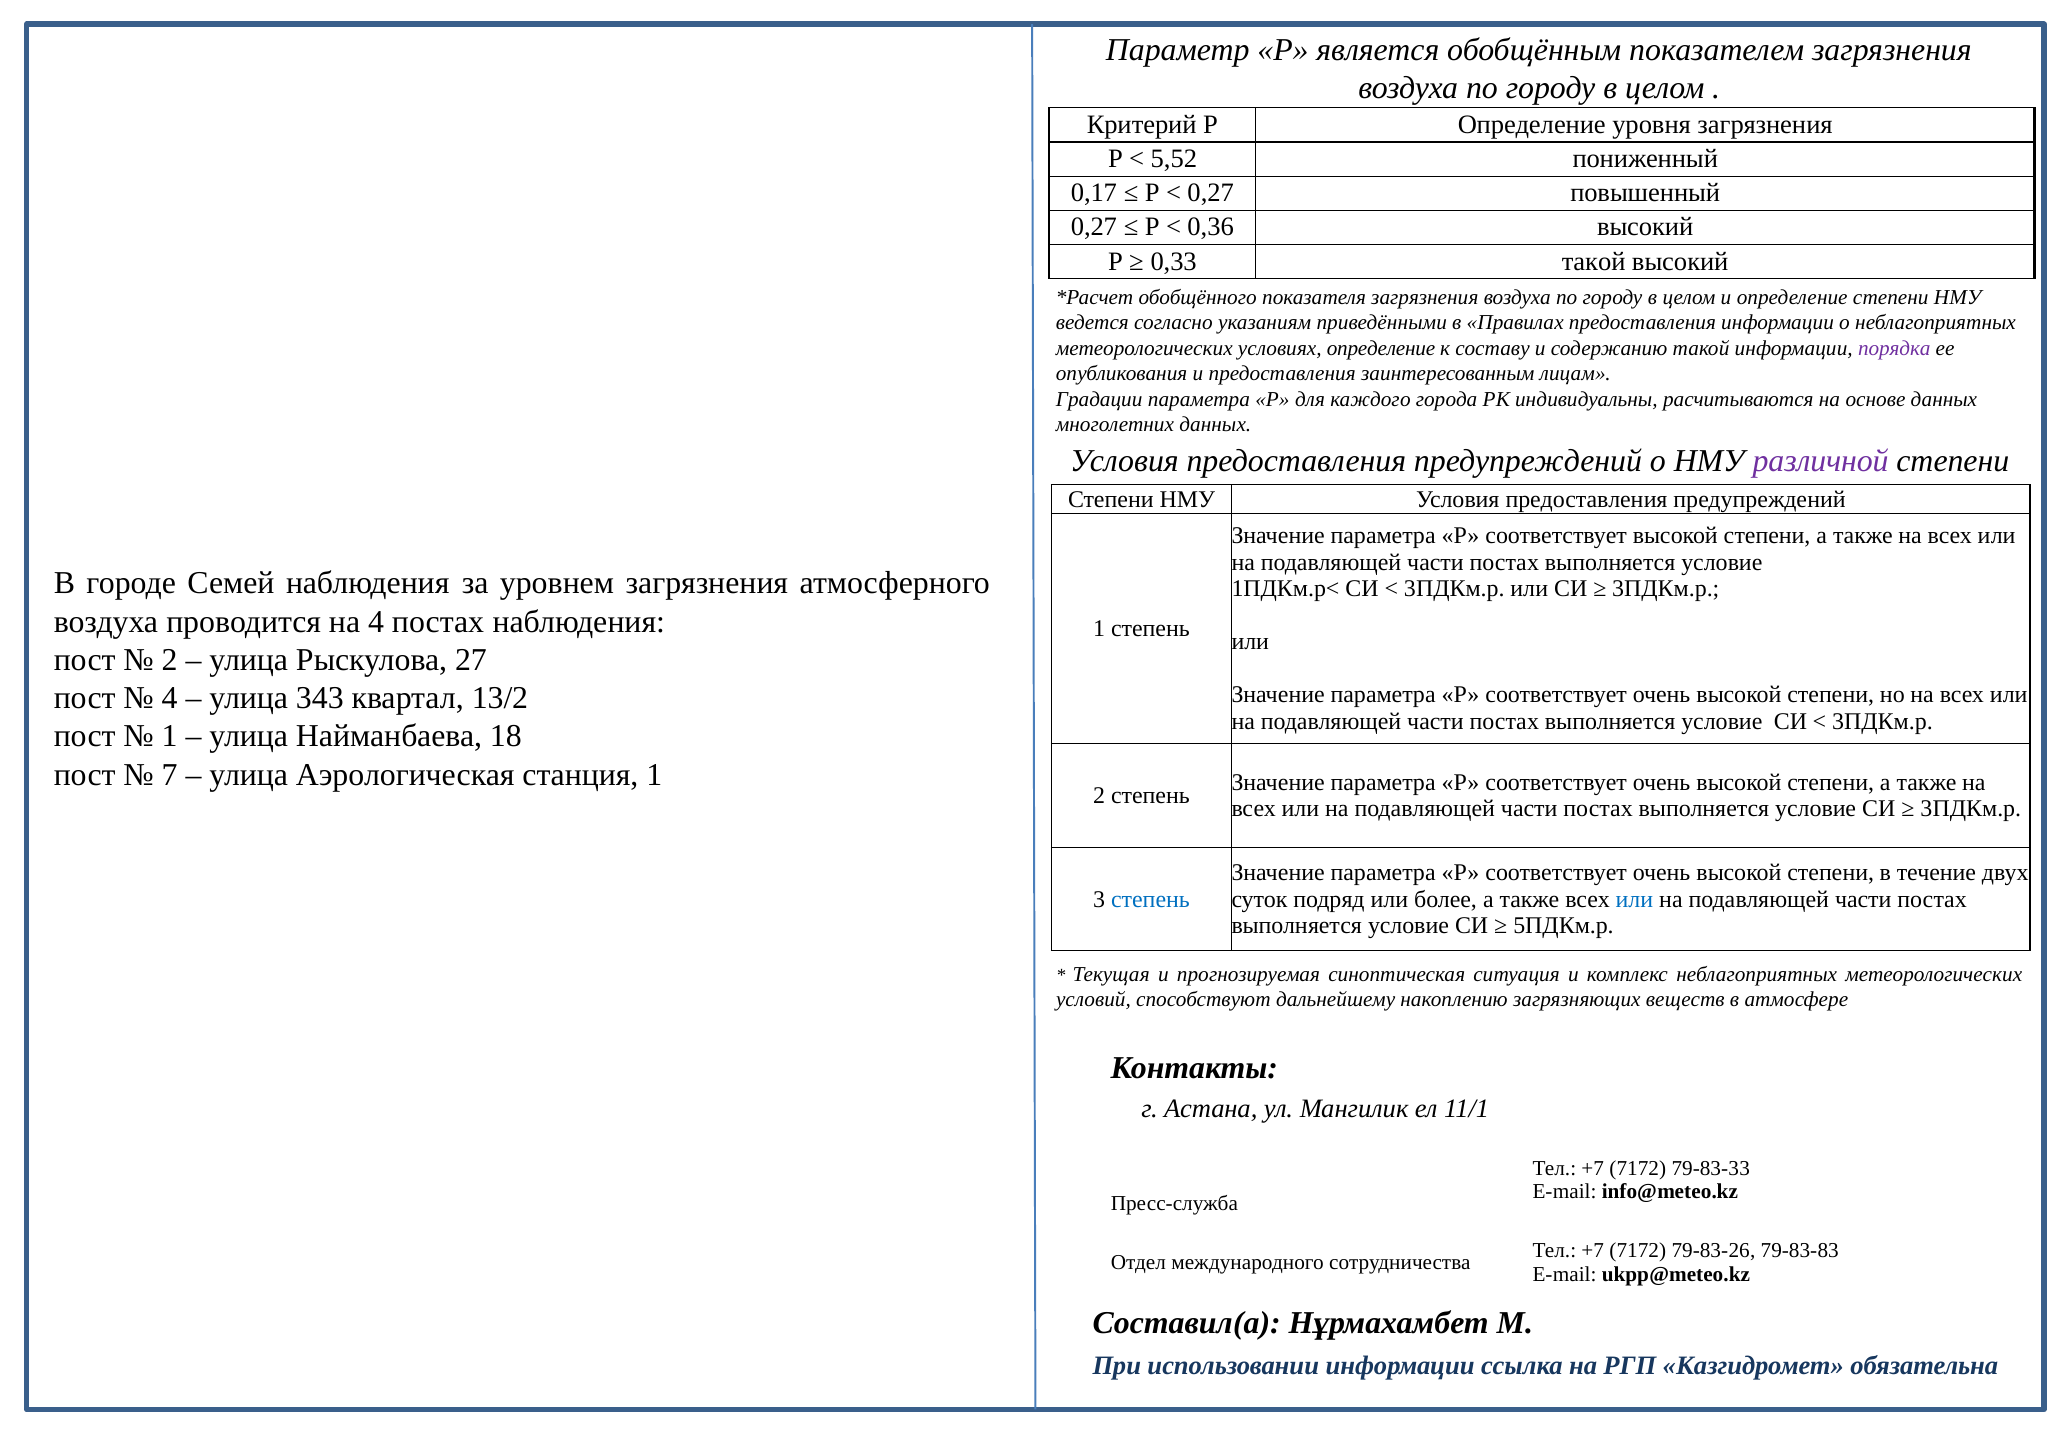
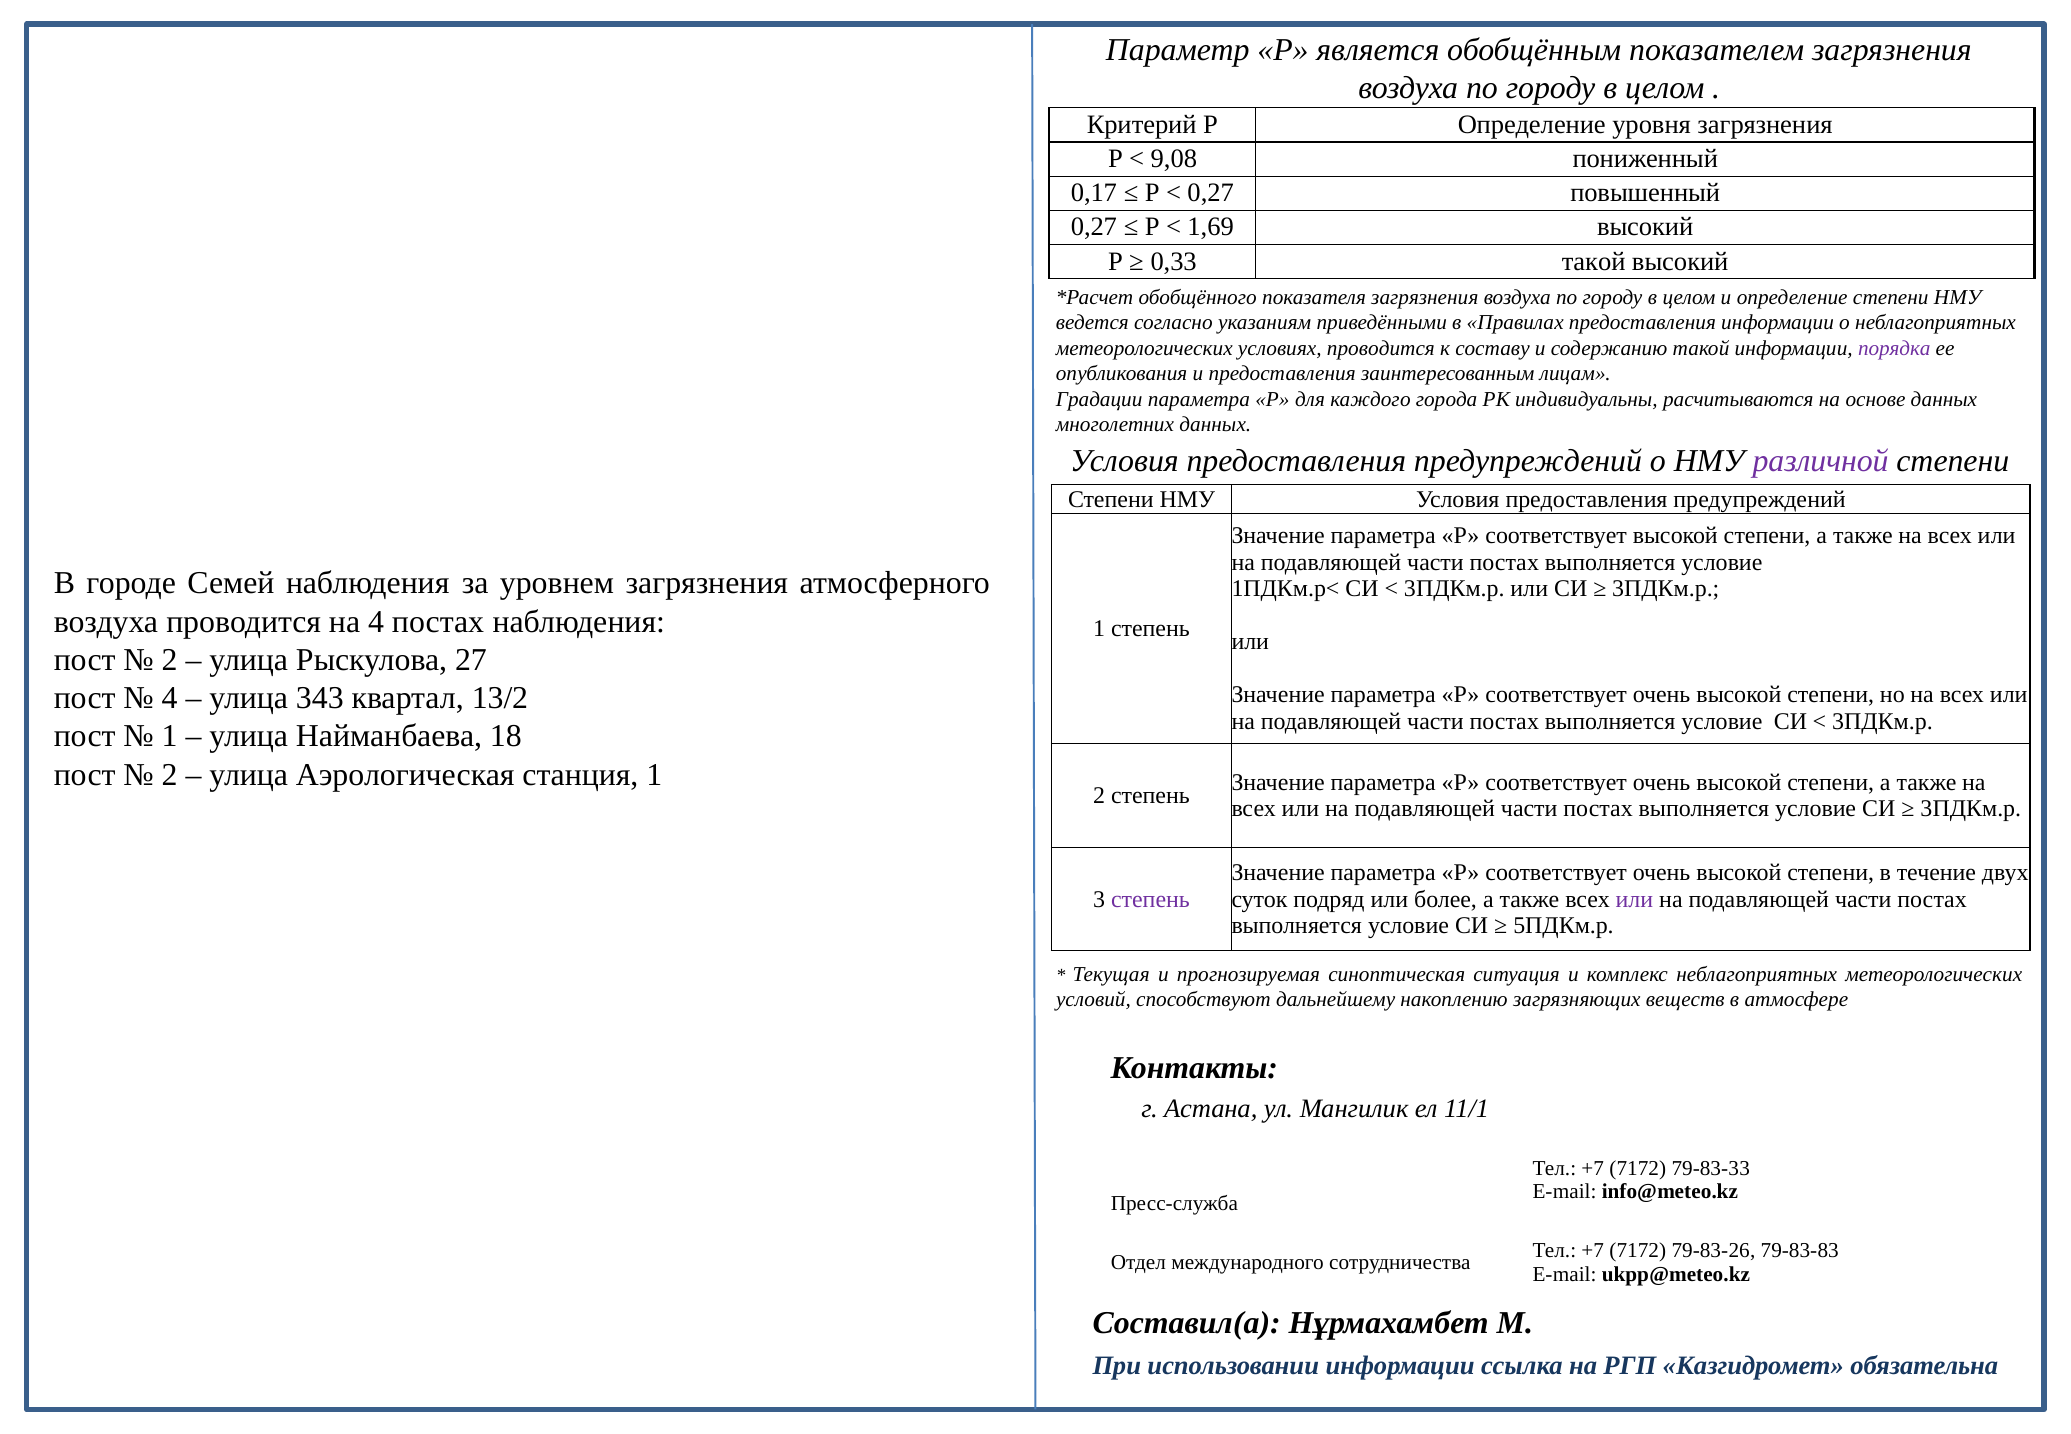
5,52: 5,52 -> 9,08 (1174, 159)
0,36: 0,36 -> 1,69 (1211, 227)
условиях определение: определение -> проводится (1381, 348)
7: 7 -> 2 (170, 774)
степень colour: blue -> purple (1150, 899)
или colour: blue -> purple (1634, 899)
